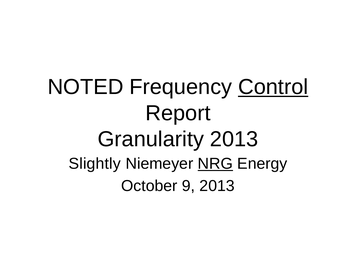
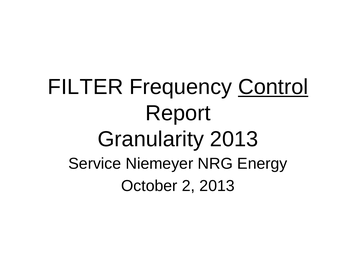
NOTED: NOTED -> FILTER (85, 87)
Slightly: Slightly -> Service (95, 164)
NRG underline: present -> none (215, 164)
9: 9 -> 2 (188, 186)
